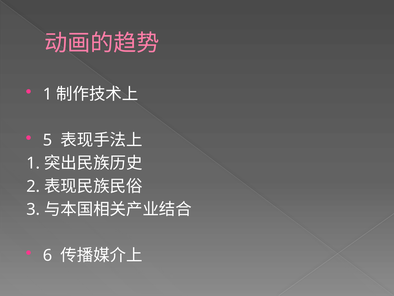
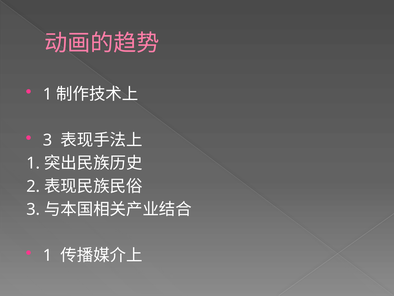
5: 5 -> 3 (48, 140)
6: 6 -> 1 (48, 255)
